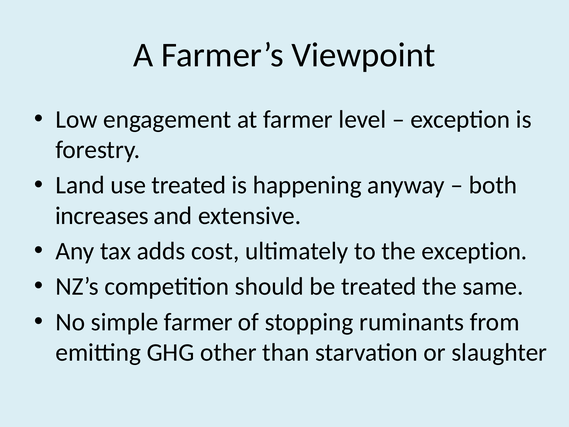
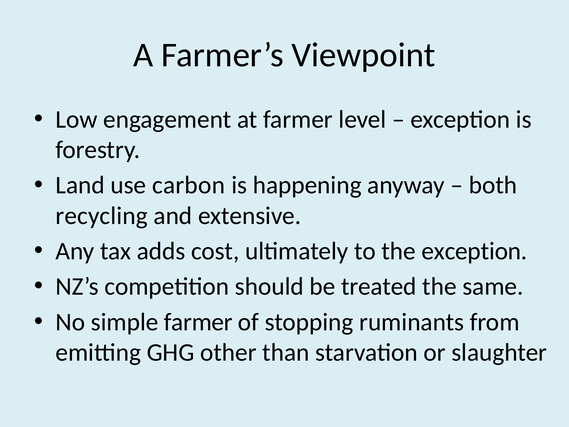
use treated: treated -> carbon (189, 185)
increases: increases -> recycling (102, 216)
